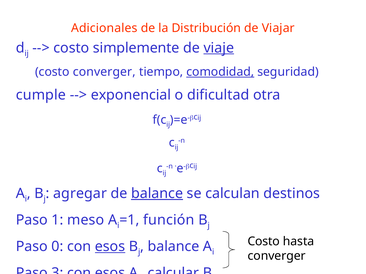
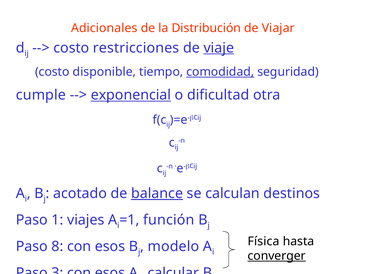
simplemente: simplemente -> restricciones (136, 48)
costo converger: converger -> disponible (104, 72)
exponencial underline: none -> present (131, 95)
agregar: agregar -> acotado (80, 194)
meso: meso -> viajes (86, 220)
Costo: Costo -> Física (264, 242)
0: 0 -> 8 (57, 247)
esos underline: present -> none (110, 247)
balance: balance -> modelo (173, 247)
converger underline: none -> present (277, 256)
